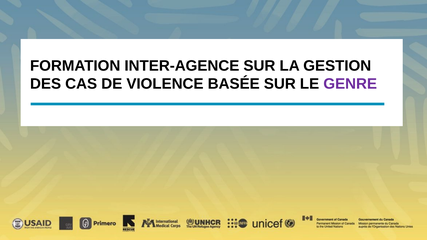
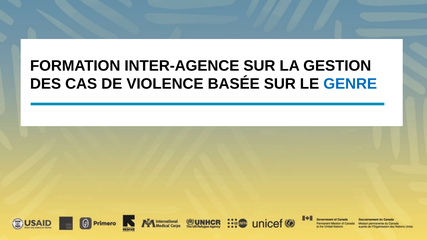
GENRE colour: purple -> blue (350, 84)
